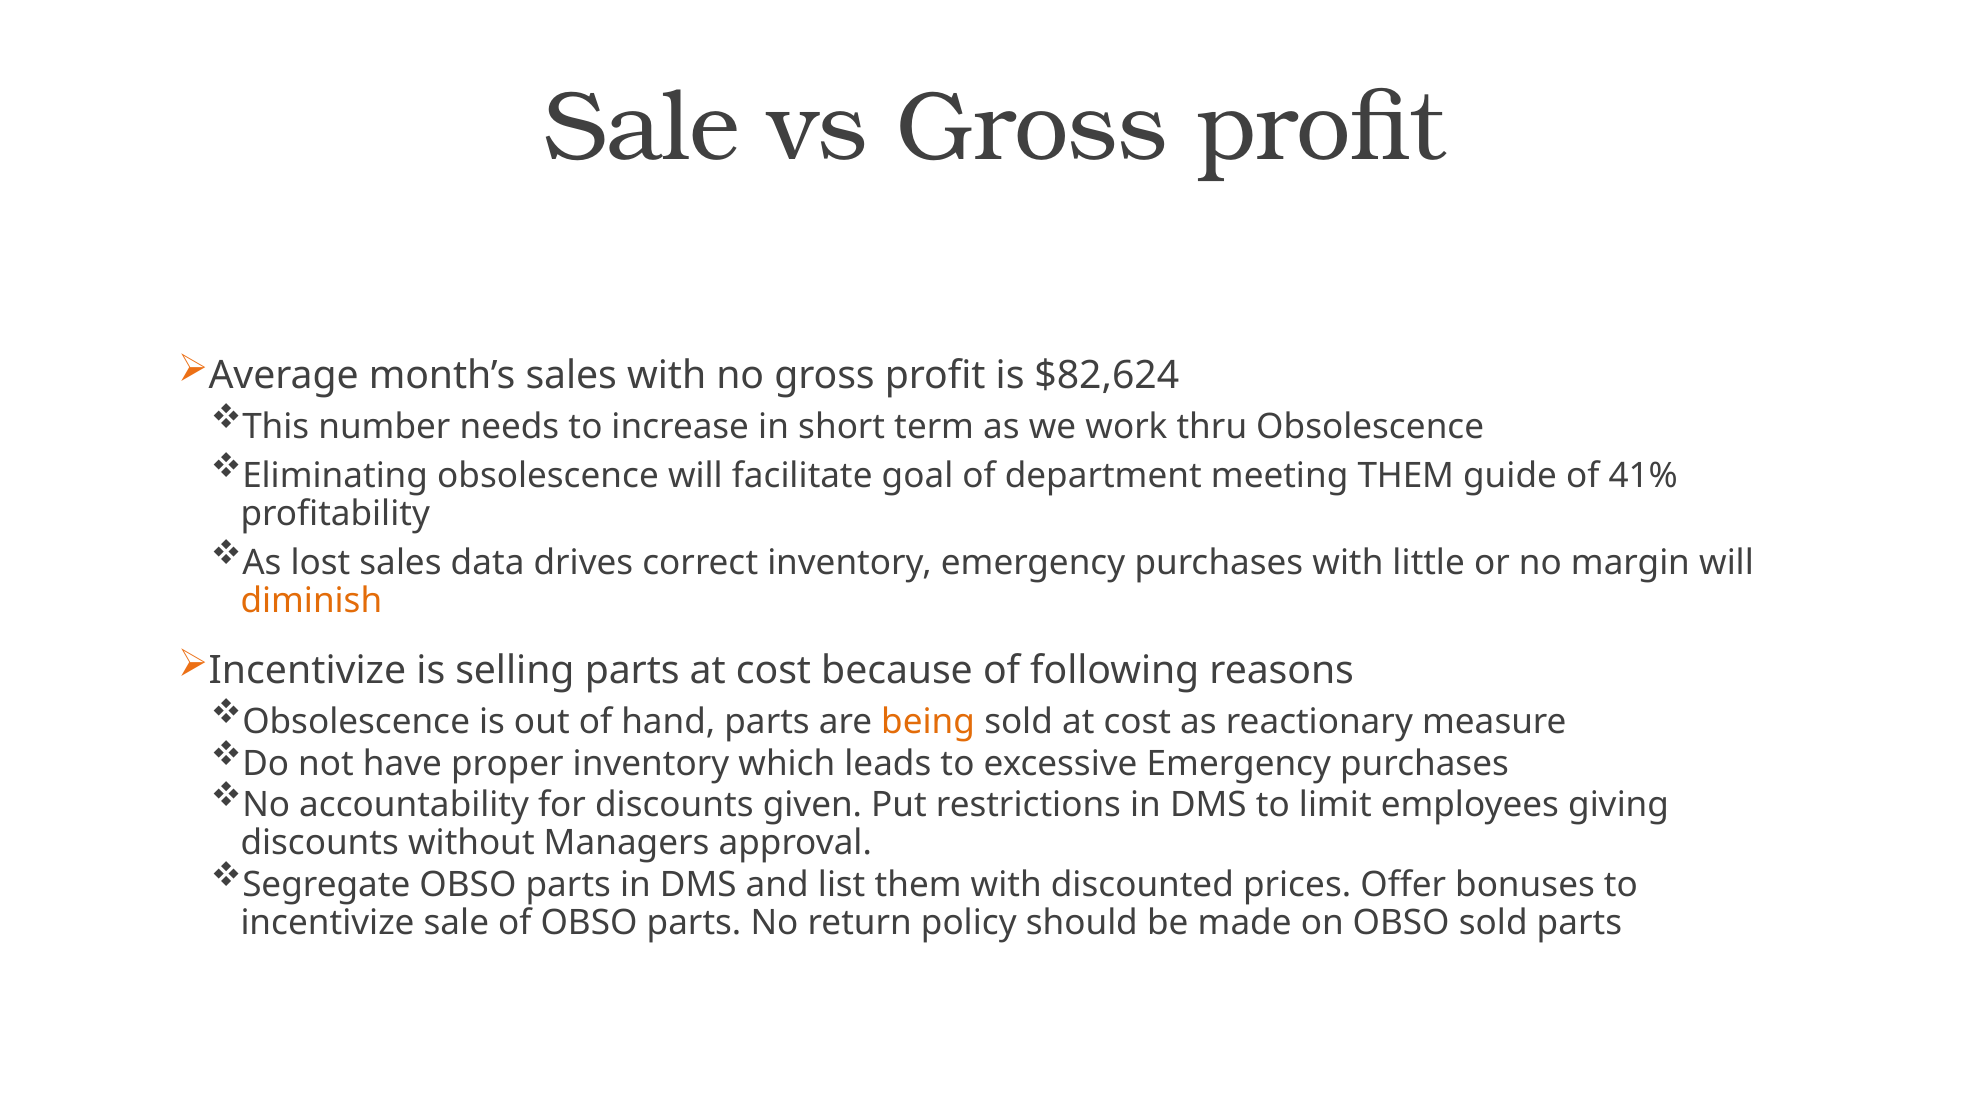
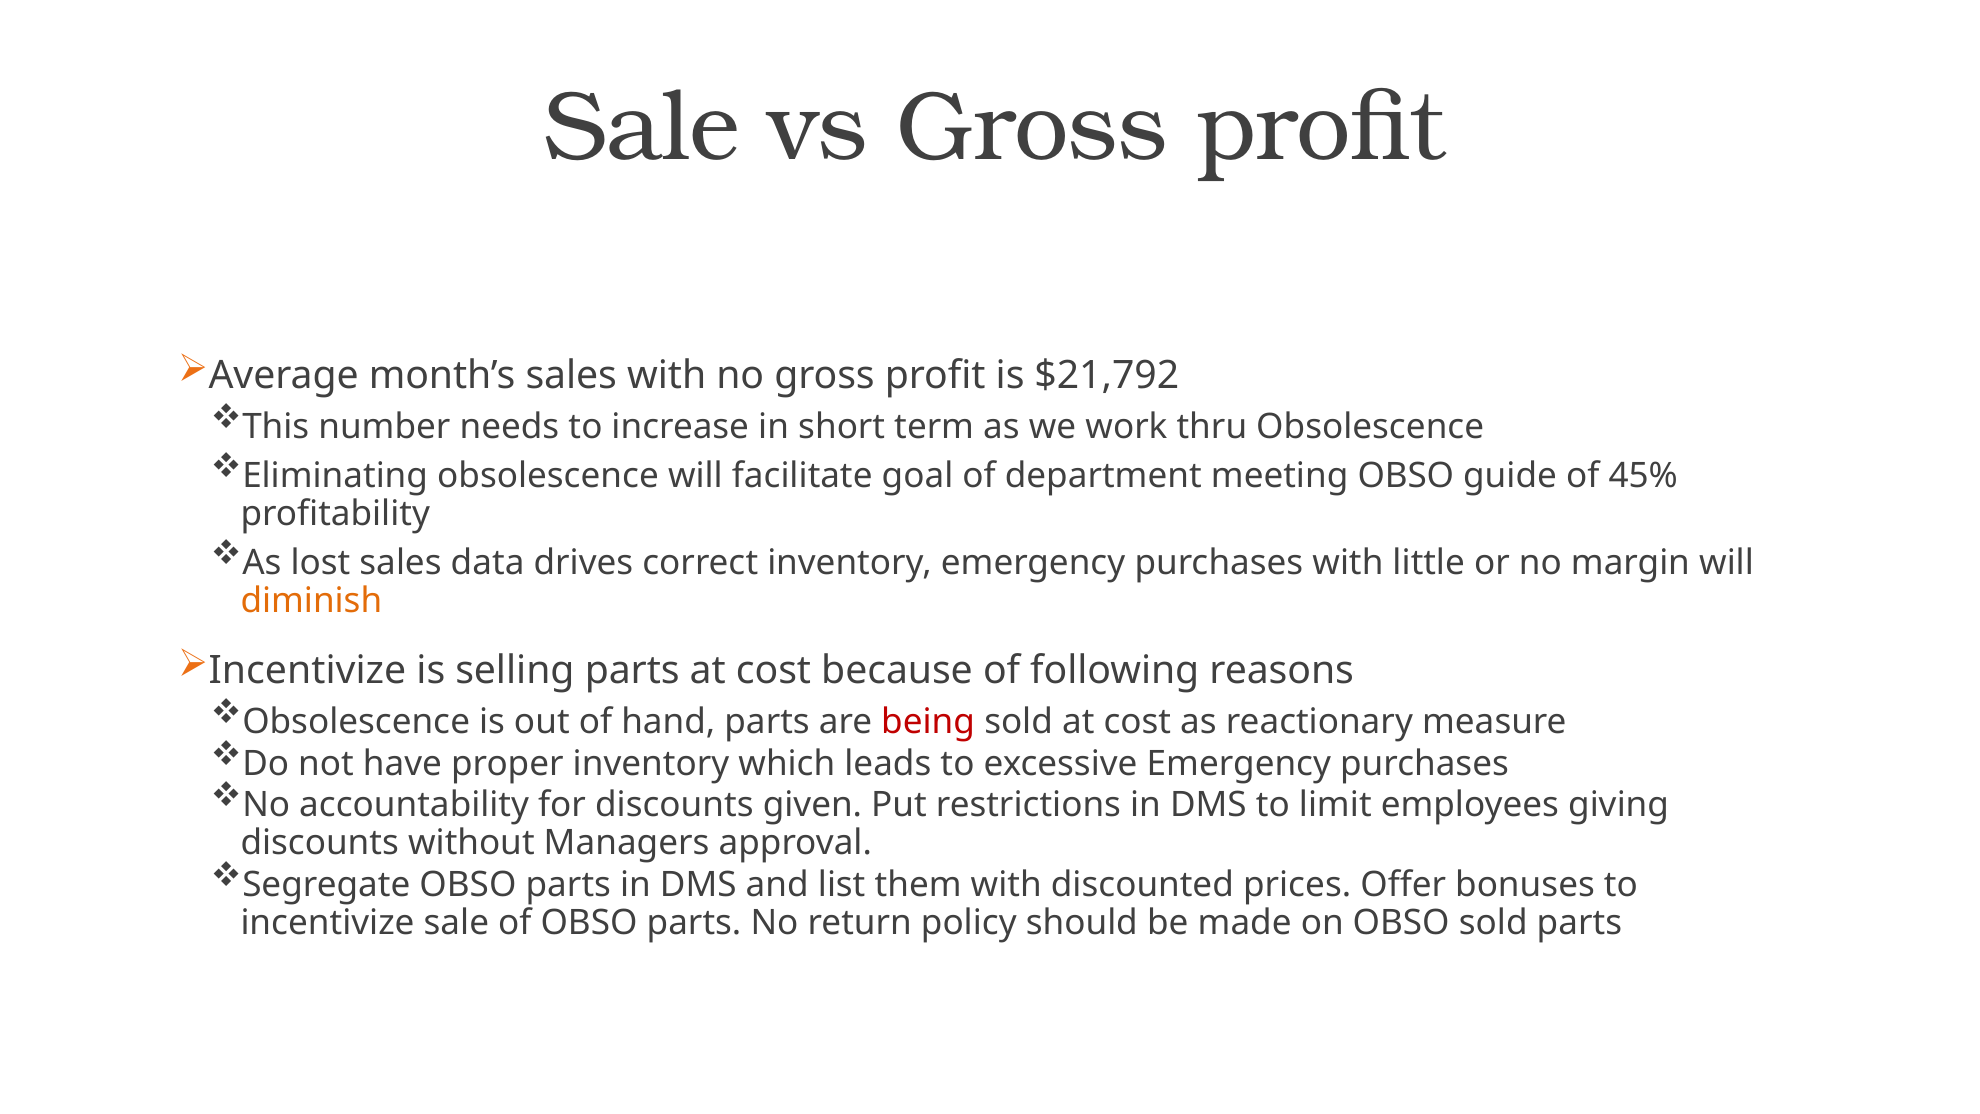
$82,624: $82,624 -> $21,792 (1107, 376)
meeting THEM: THEM -> OBSO (1406, 476)
41%: 41% -> 45% (1643, 476)
being colour: orange -> red (928, 722)
